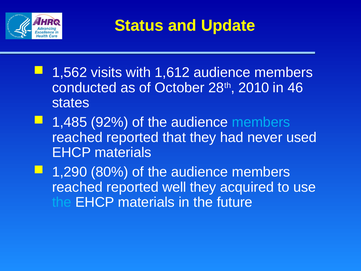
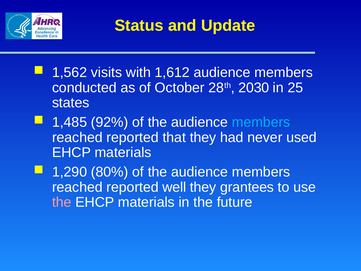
2010: 2010 -> 2030 (254, 88)
46: 46 -> 25 (295, 88)
acquired: acquired -> grantees (247, 187)
the colour: light blue -> pink (62, 202)
